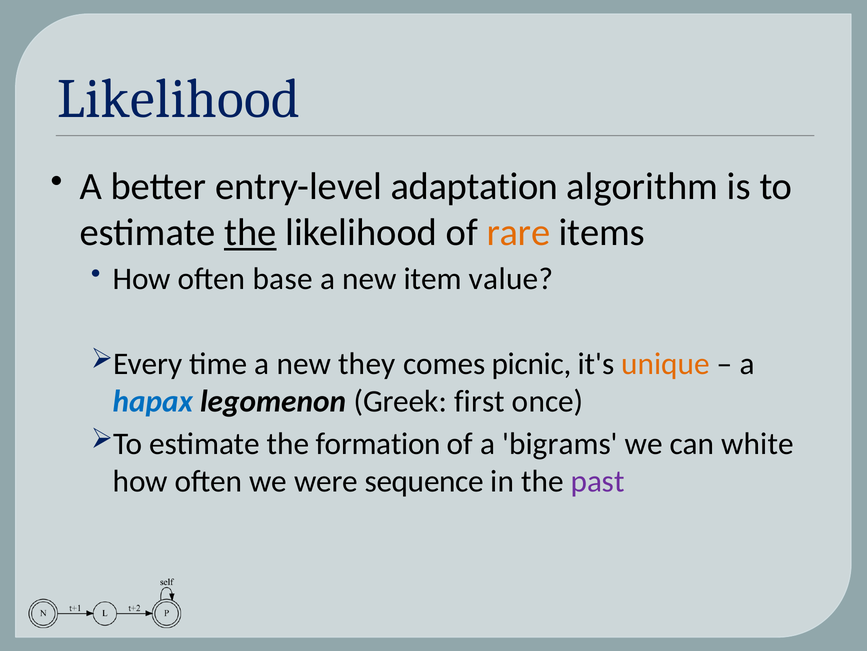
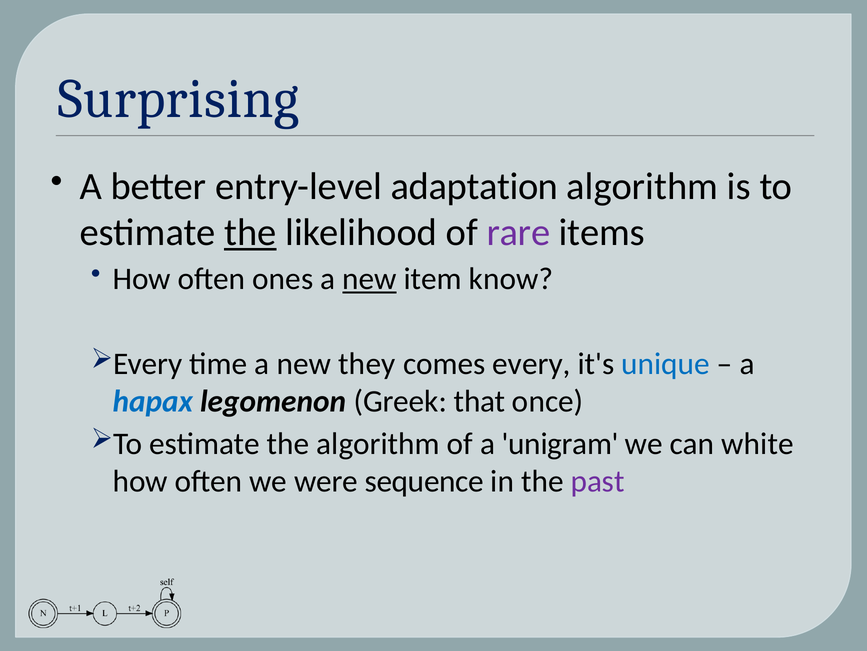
Likelihood: Likelihood -> Surprising (179, 99)
rare colour: orange -> purple (518, 232)
base: base -> ones (283, 279)
new underline: none -> present (370, 279)
value: value -> know (511, 279)
picnic: picnic -> every (531, 363)
unique colour: orange -> blue (666, 363)
first: first -> that (480, 401)
the formation: formation -> algorithm (378, 443)
bigrams: bigrams -> unigram (560, 443)
